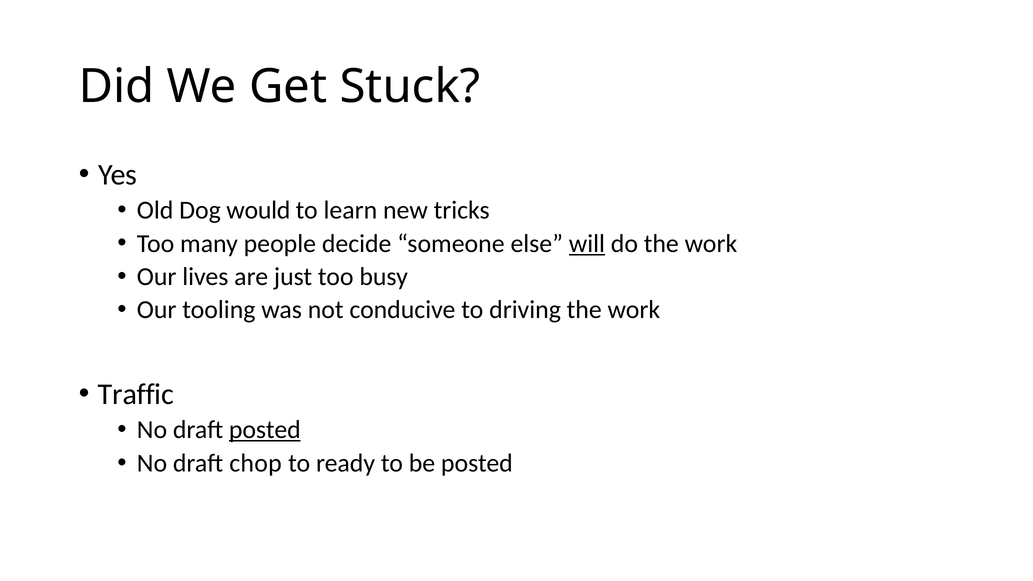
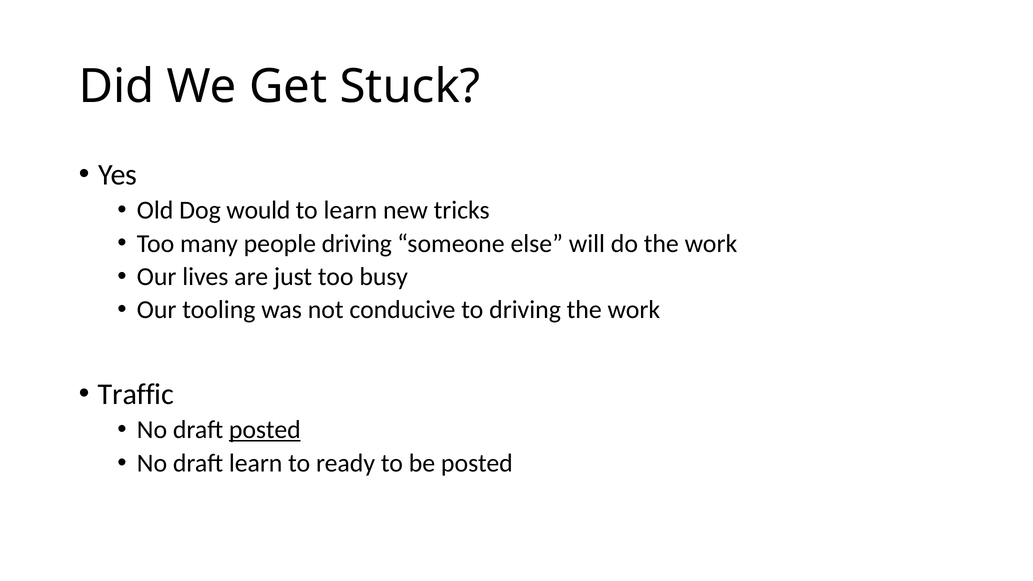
people decide: decide -> driving (357, 244)
will underline: present -> none (587, 244)
draft chop: chop -> learn (256, 463)
